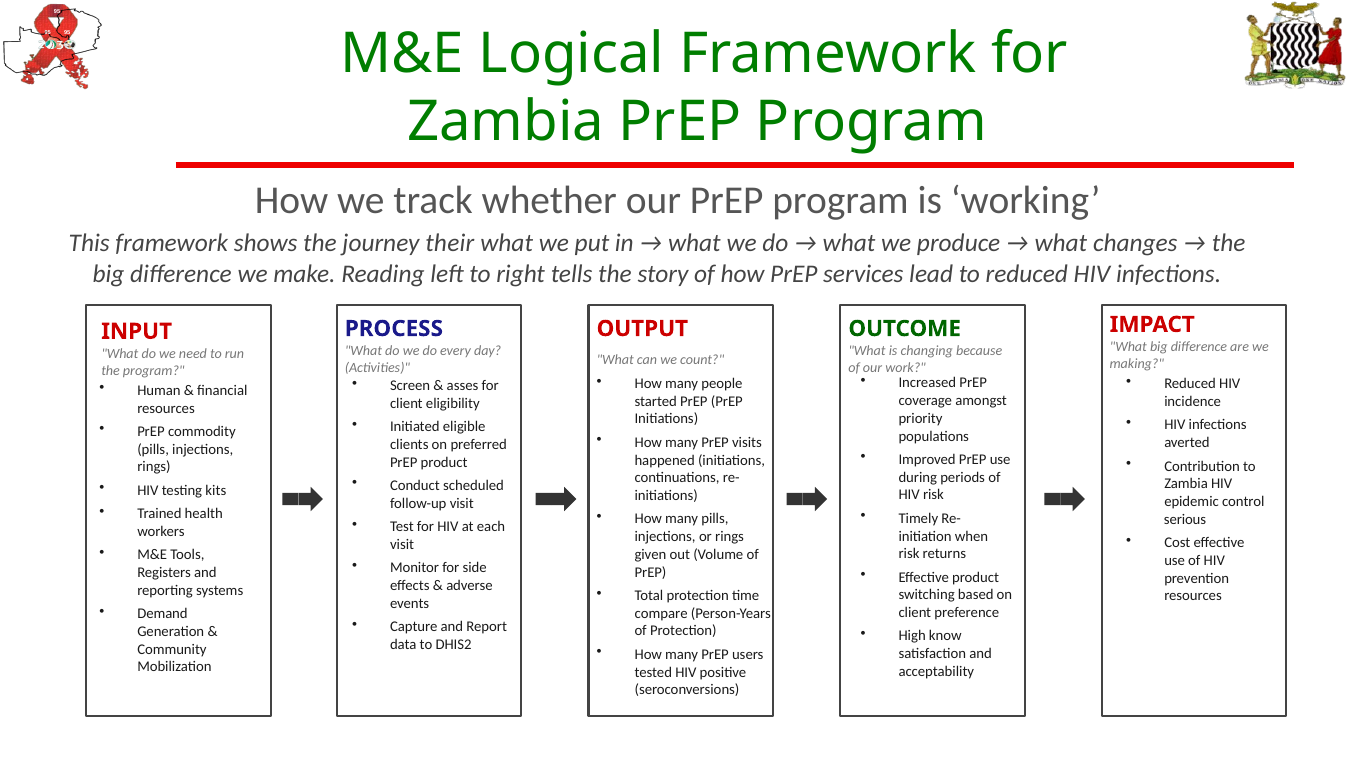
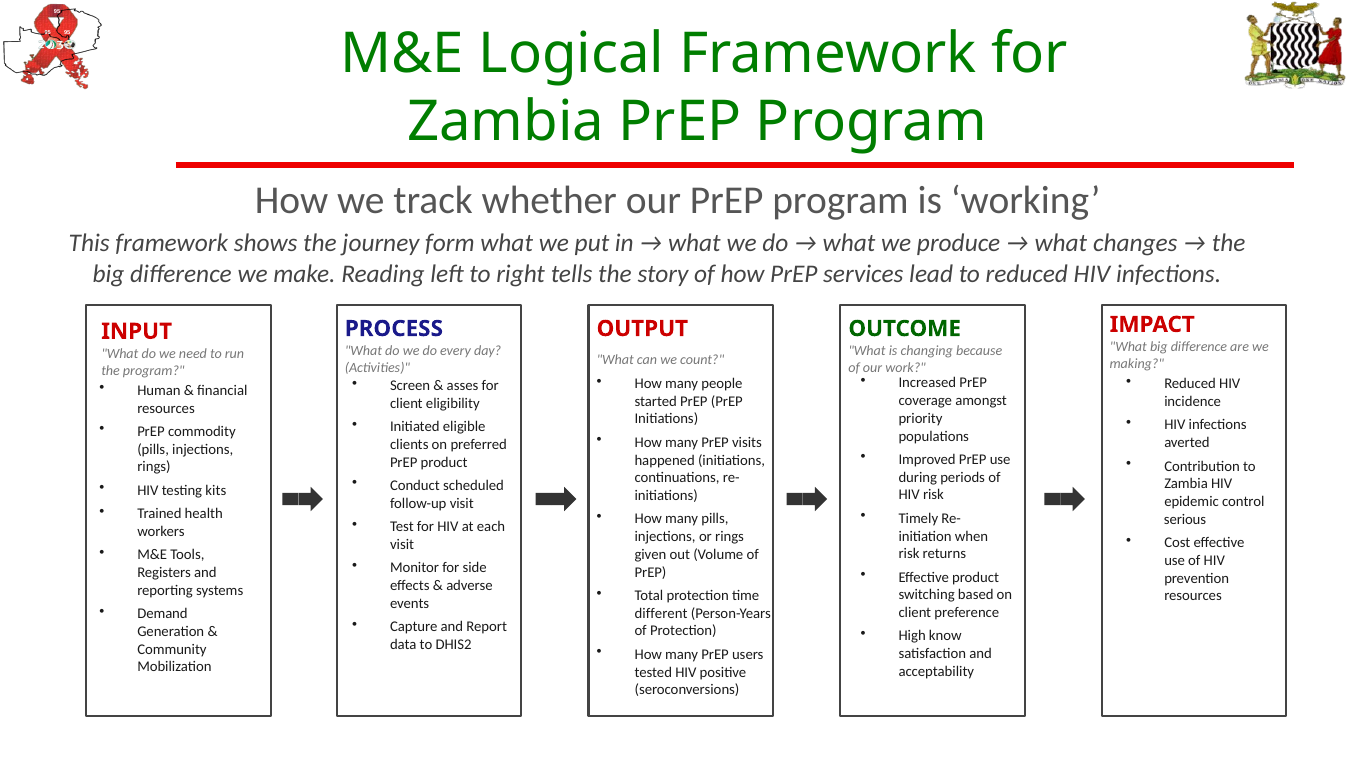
their: their -> form (450, 243)
compare: compare -> different (661, 613)
